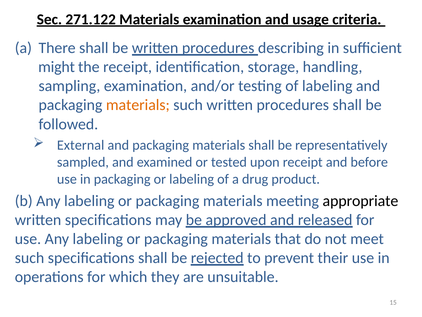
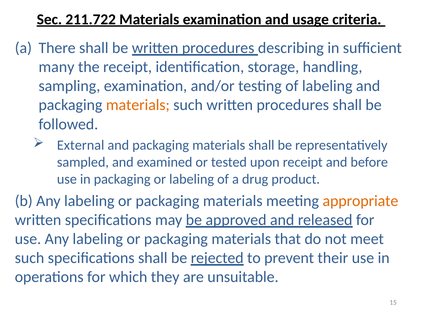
271.122: 271.122 -> 211.722 (91, 19)
might: might -> many (56, 67)
appropriate colour: black -> orange (360, 201)
